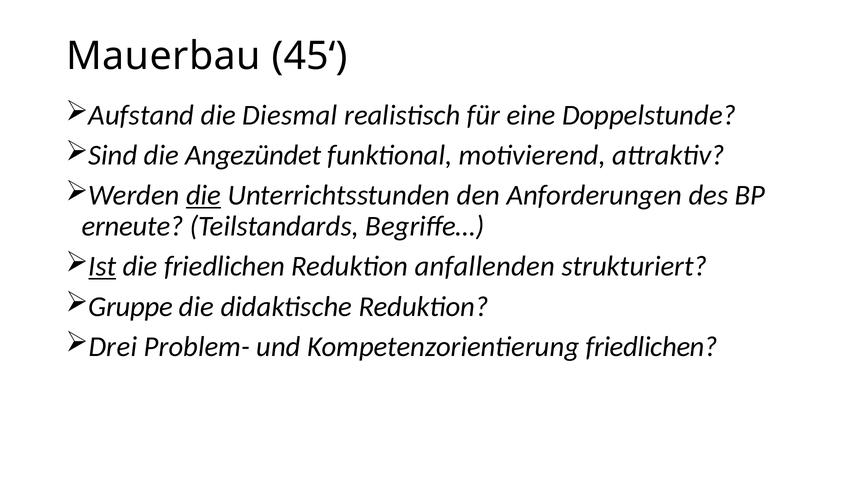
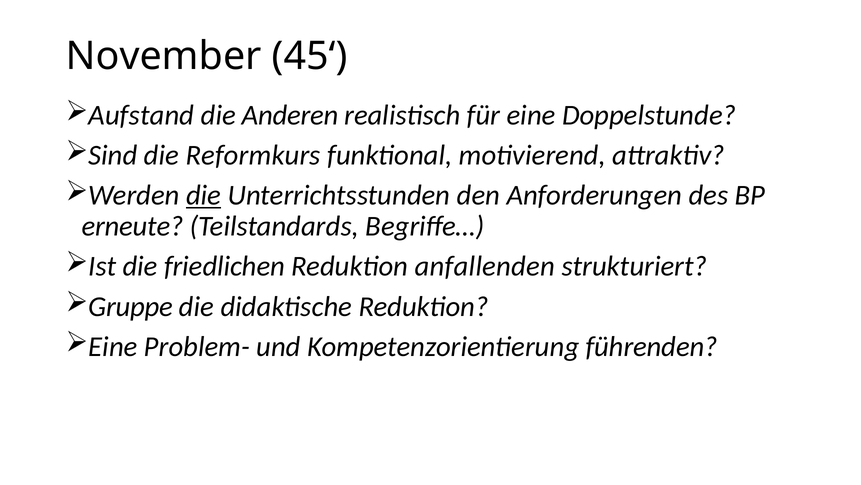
Mauerbau: Mauerbau -> November (164, 56)
Diesmal: Diesmal -> Anderen (290, 115)
Angezündet: Angezündet -> Reformkurs (253, 155)
Ist underline: present -> none (102, 266)
Drei: Drei -> Eine (113, 346)
Kompetenzorientierung friedlichen: friedlichen -> führenden (652, 346)
